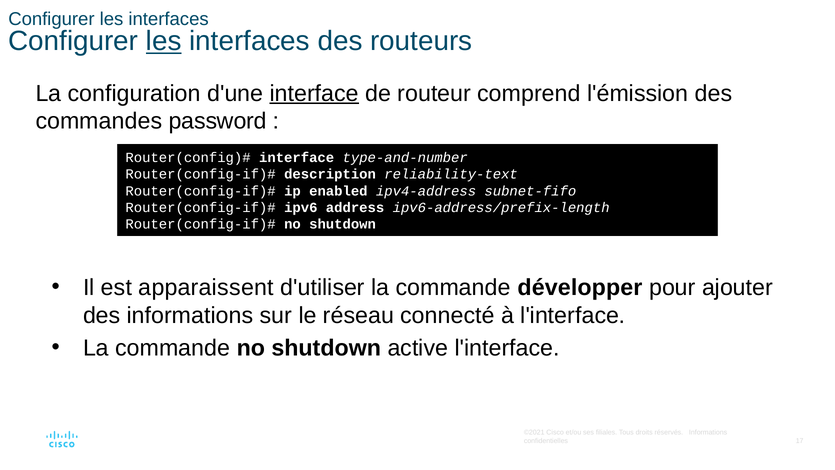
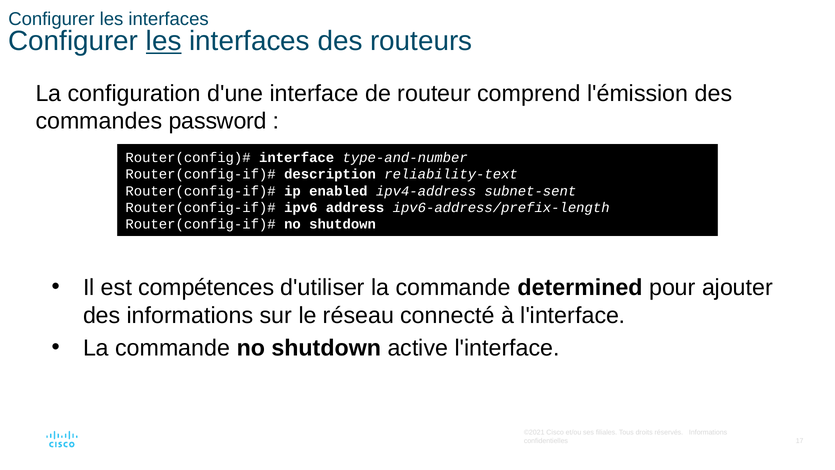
interface underline: present -> none (314, 93)
subnet-fifo: subnet-fifo -> subnet-sent (530, 191)
apparaissent: apparaissent -> compétences (206, 287)
développer: développer -> determined (580, 287)
